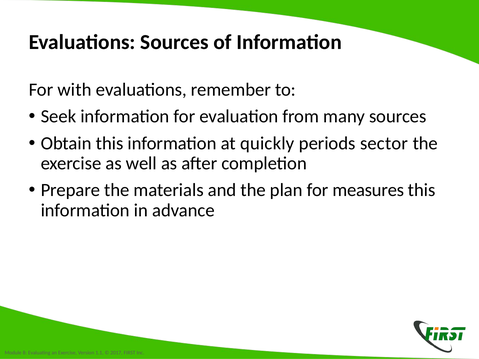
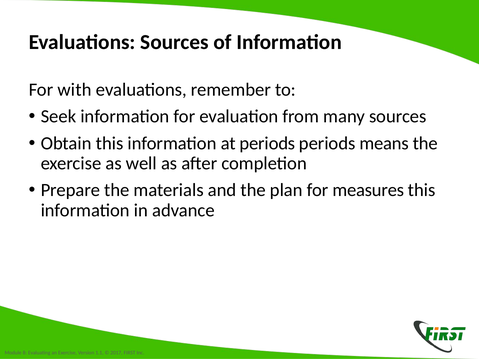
at quickly: quickly -> periods (267, 143)
sector: sector -> means (384, 143)
